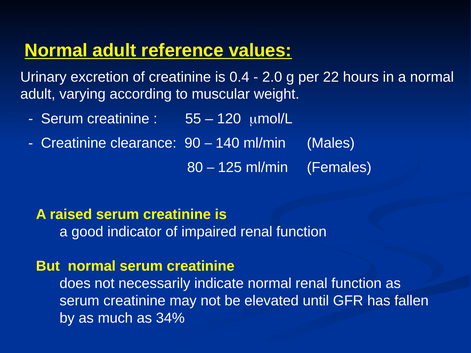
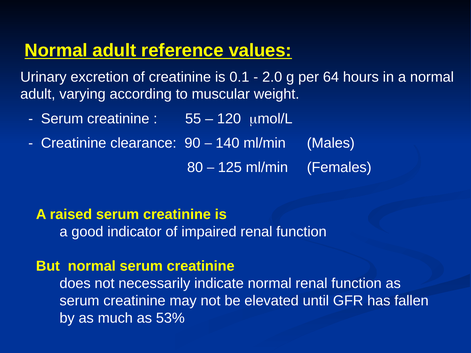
0.4: 0.4 -> 0.1 (239, 77)
22: 22 -> 64 (331, 77)
34%: 34% -> 53% (170, 318)
